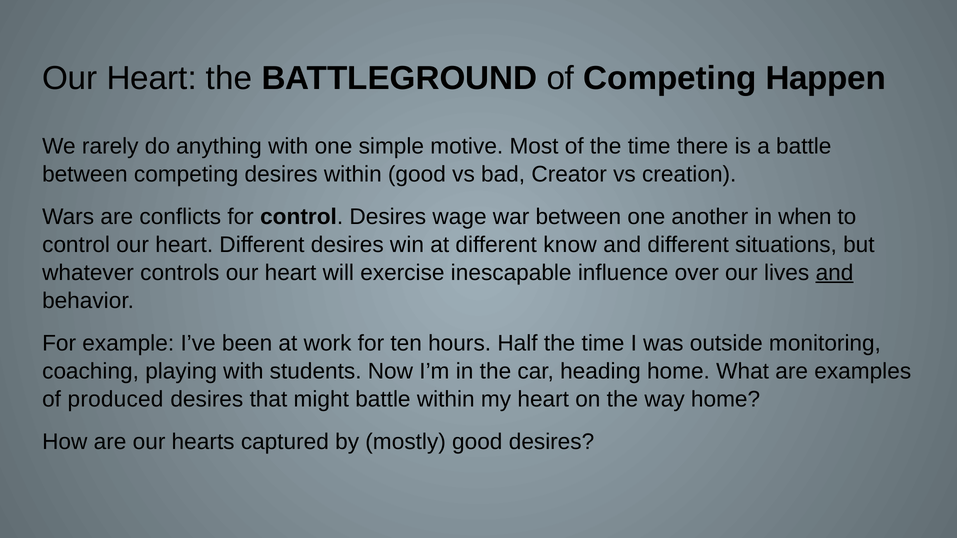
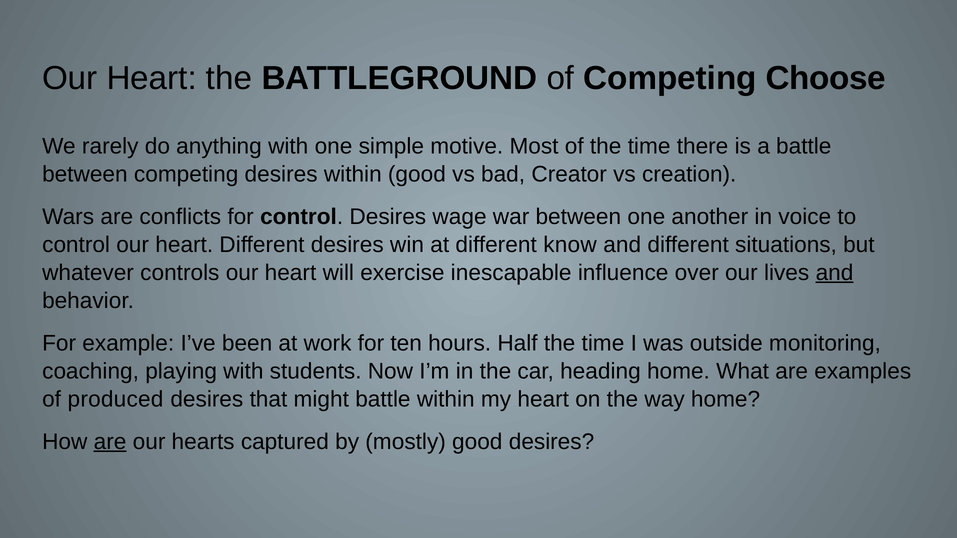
Happen: Happen -> Choose (826, 78)
when: when -> voice (805, 217)
are underline: none -> present (110, 442)
